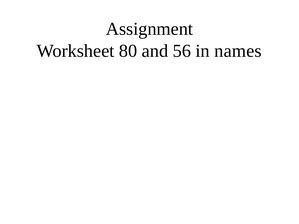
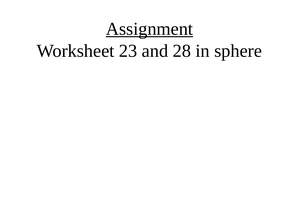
Assignment underline: none -> present (149, 29)
80: 80 -> 23 (128, 51)
56: 56 -> 28 (182, 51)
names: names -> sphere (238, 51)
